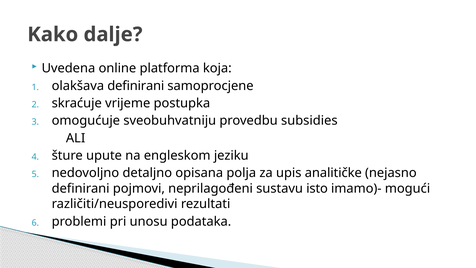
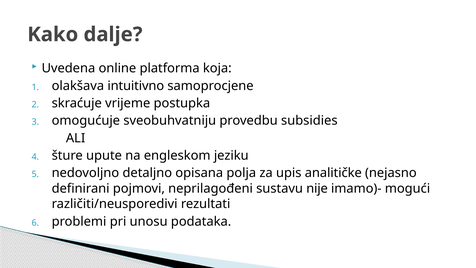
olakšava definirani: definirani -> intuitivno (136, 86)
isto: isto -> nije (317, 188)
